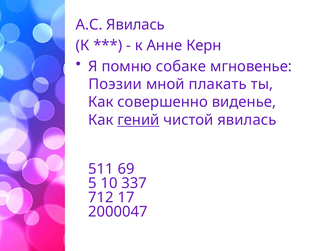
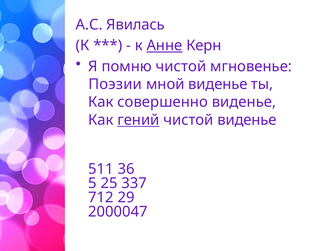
Анне underline: none -> present (164, 45)
помню собаке: собаке -> чистой (181, 66)
мной плакать: плакать -> виденье (218, 84)
чистой явилась: явилась -> виденье (247, 120)
69: 69 -> 36 (126, 169)
10: 10 -> 25 (109, 183)
17: 17 -> 29 (126, 197)
